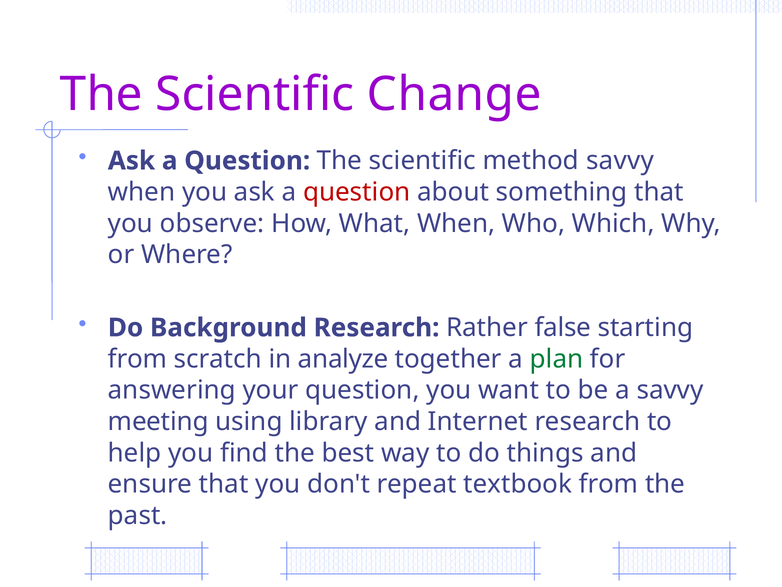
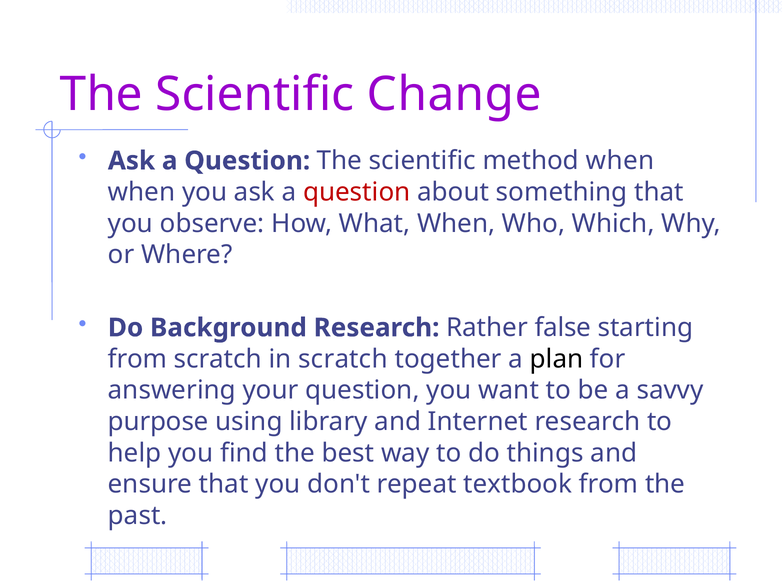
method savvy: savvy -> when (620, 161)
in analyze: analyze -> scratch (343, 359)
plan colour: green -> black (557, 359)
meeting: meeting -> purpose (158, 421)
